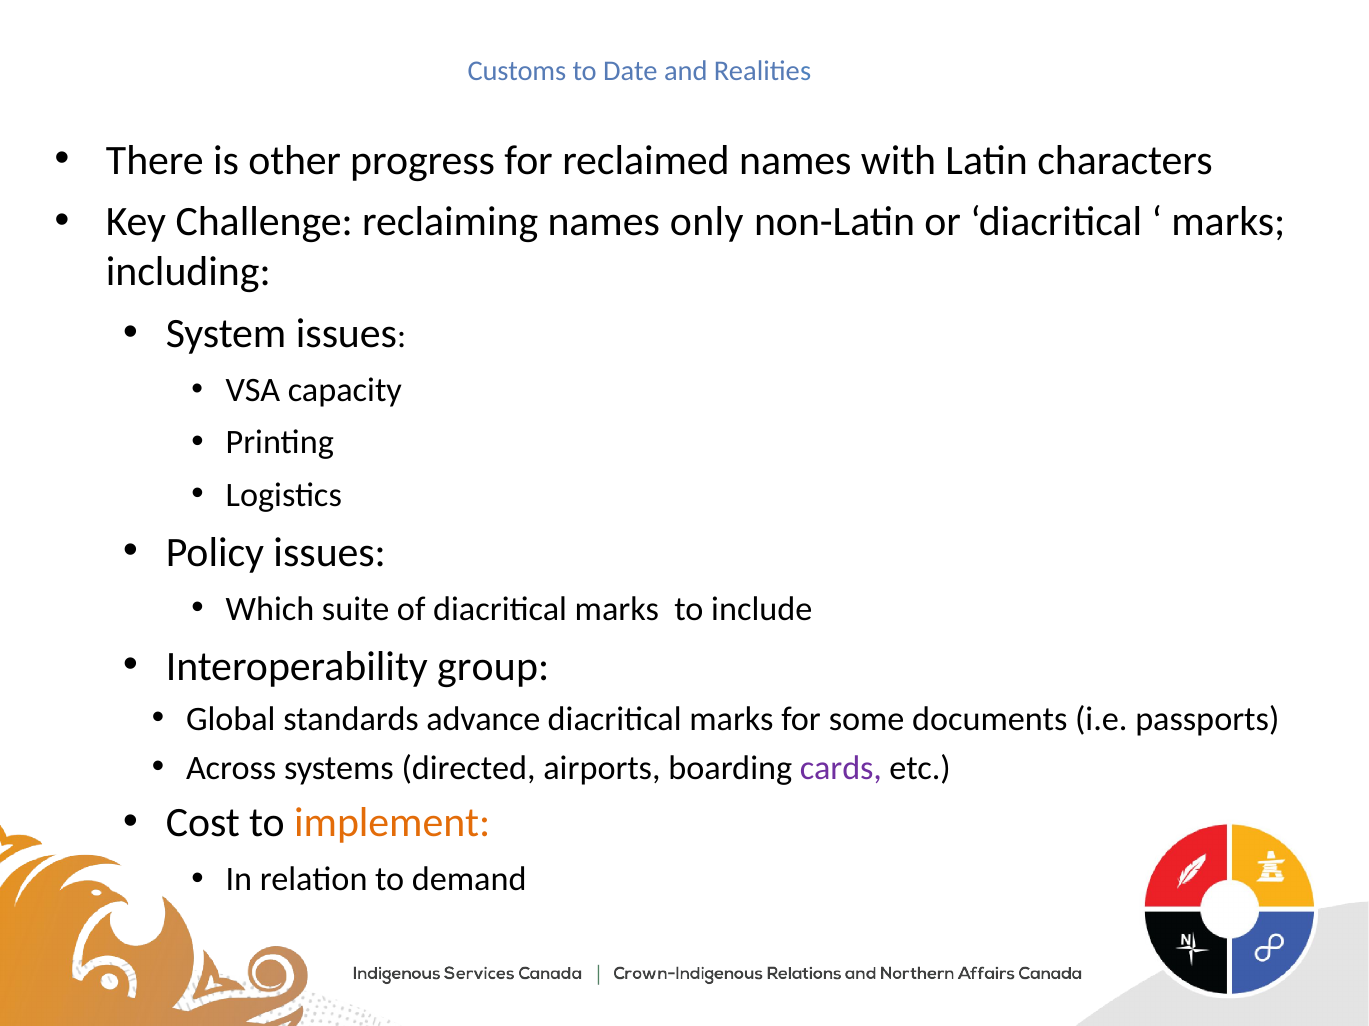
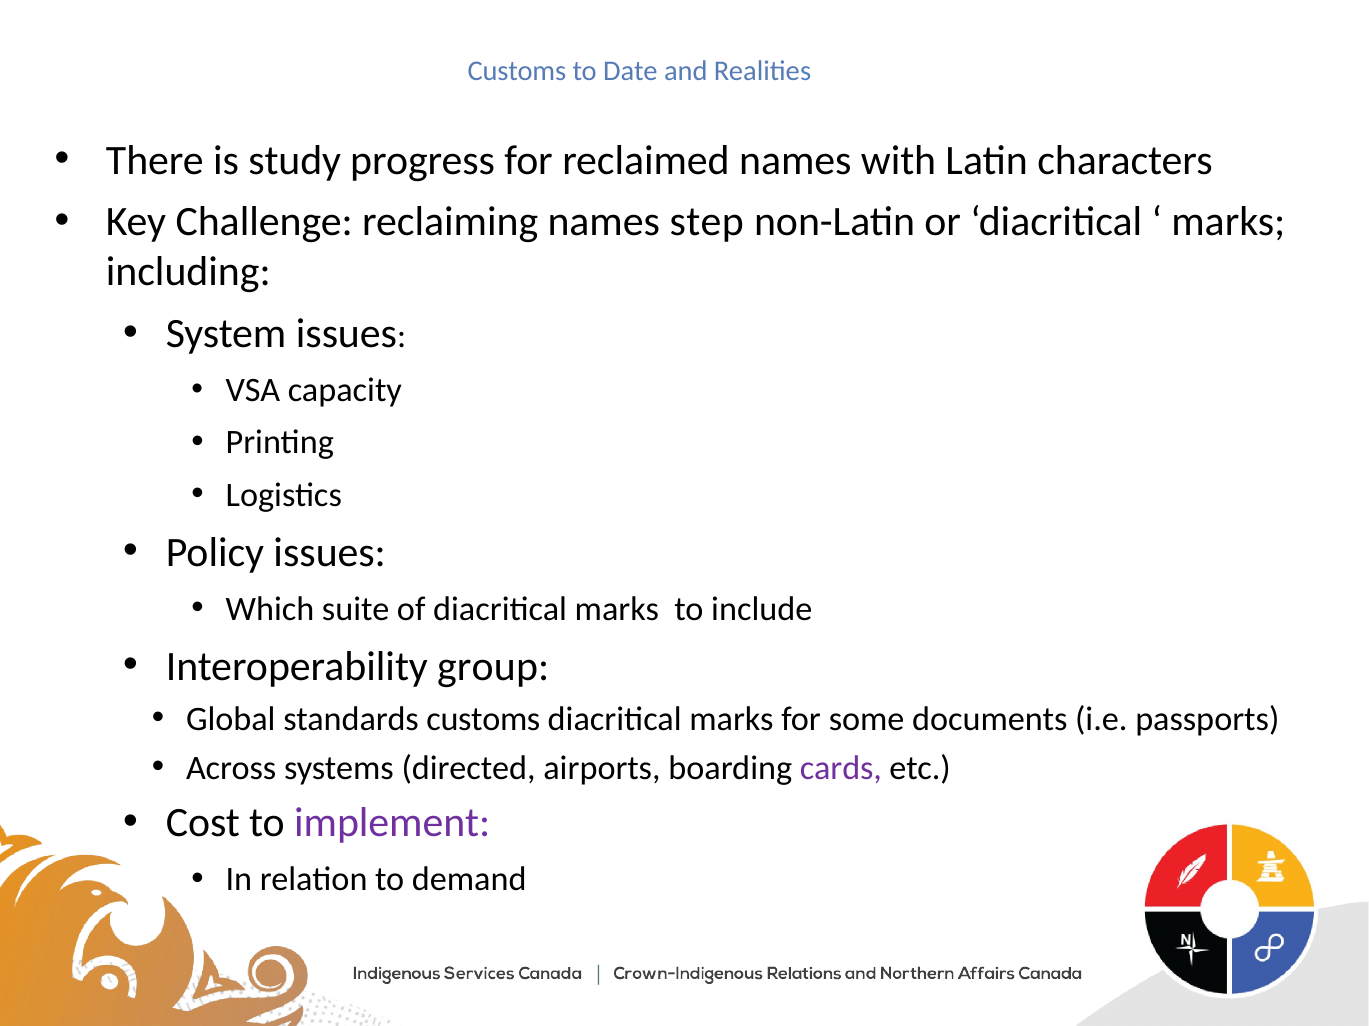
other: other -> study (295, 160)
only: only -> step (707, 222)
standards advance: advance -> customs (483, 720)
implement colour: orange -> purple (392, 824)
